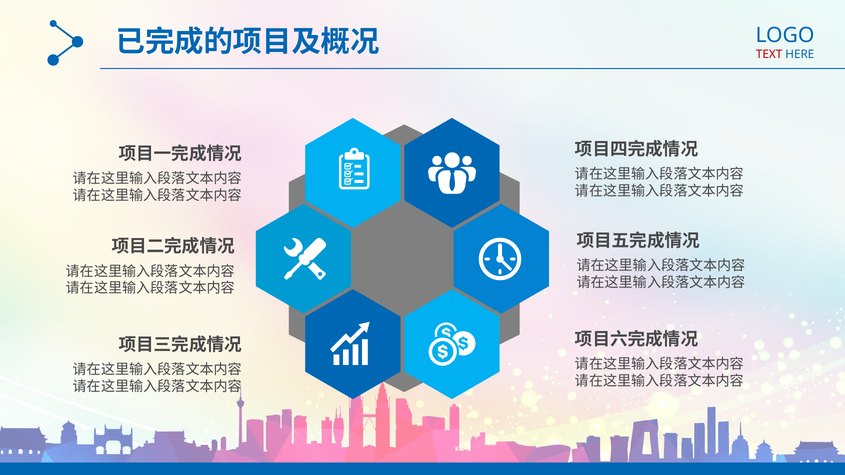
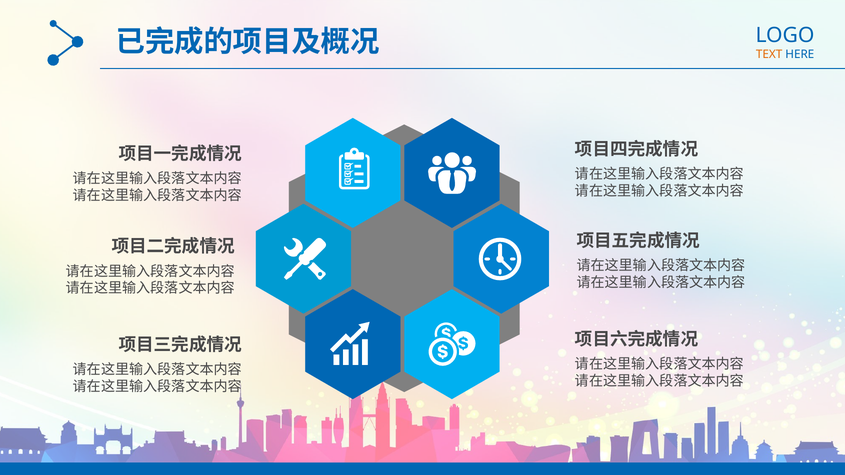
TEXT colour: red -> orange (769, 55)
